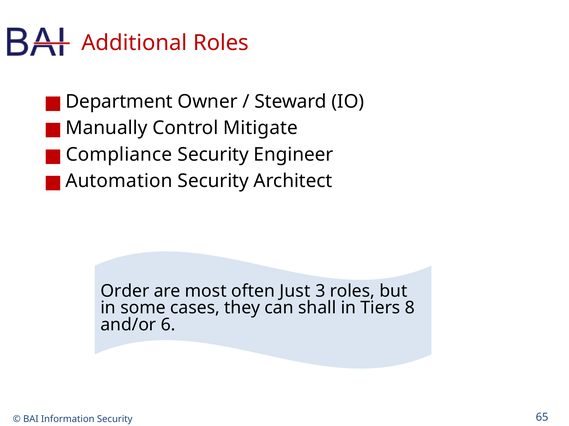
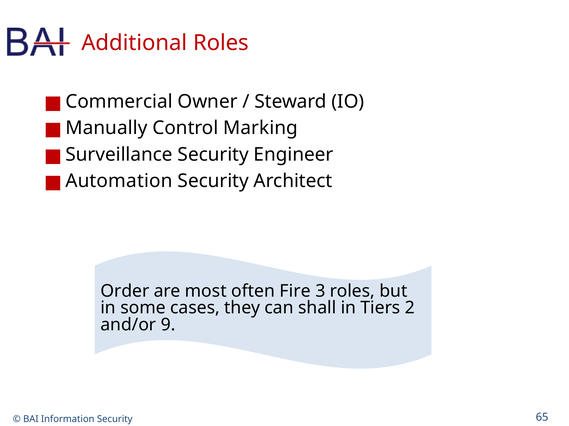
Department: Department -> Commercial (119, 102)
Mitigate: Mitigate -> Marking (261, 128)
Compliance: Compliance -> Surveillance (119, 155)
Just: Just -> Fire (295, 291)
8: 8 -> 2 (410, 308)
6: 6 -> 9 (168, 325)
